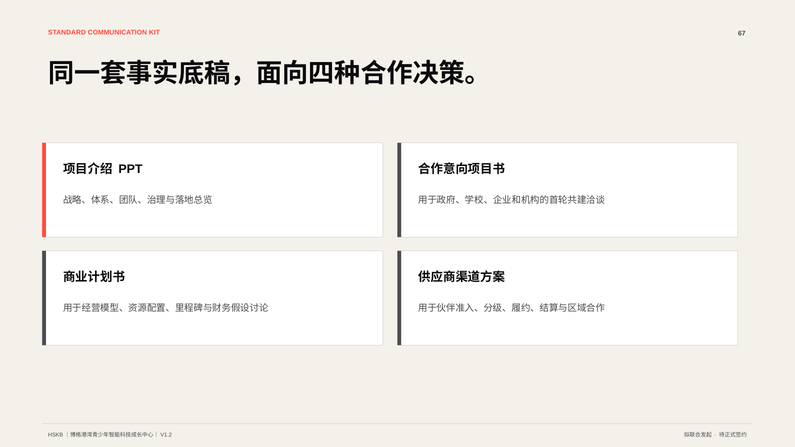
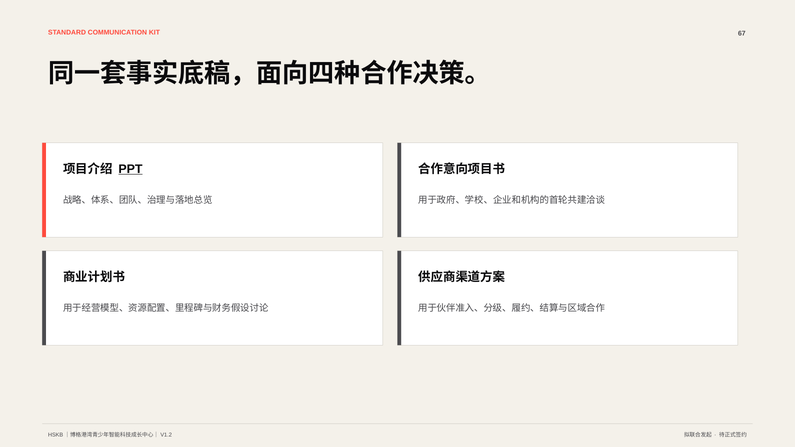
PPT underline: none -> present (130, 169)
